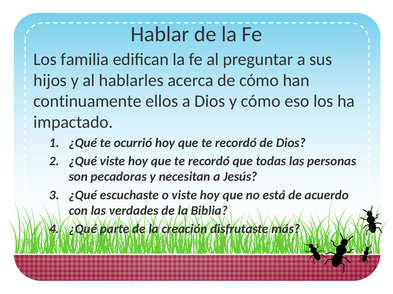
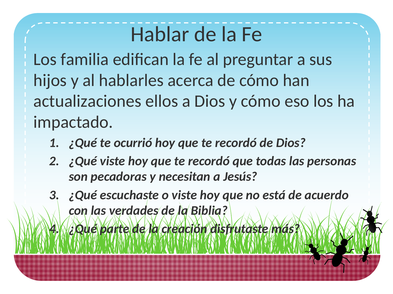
continuamente: continuamente -> actualizaciones (87, 101)
